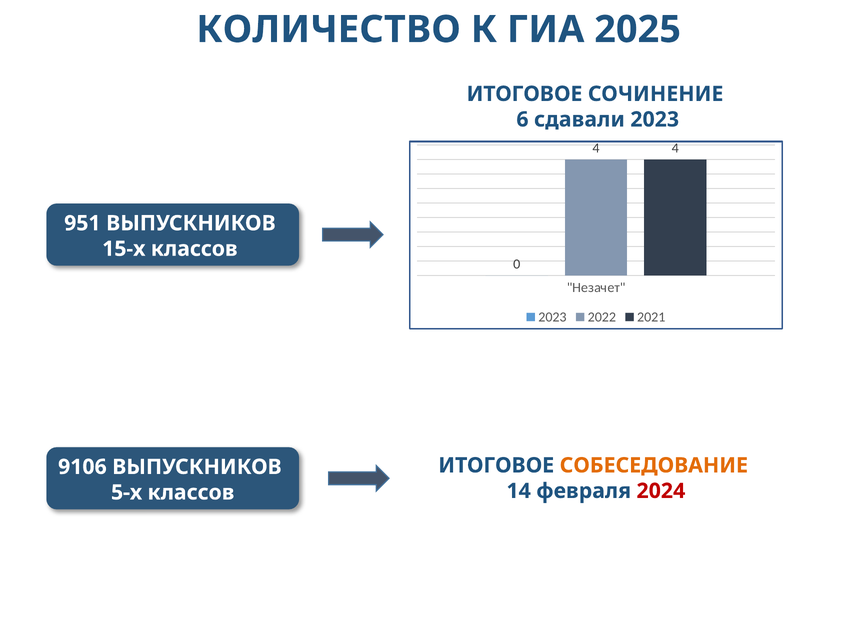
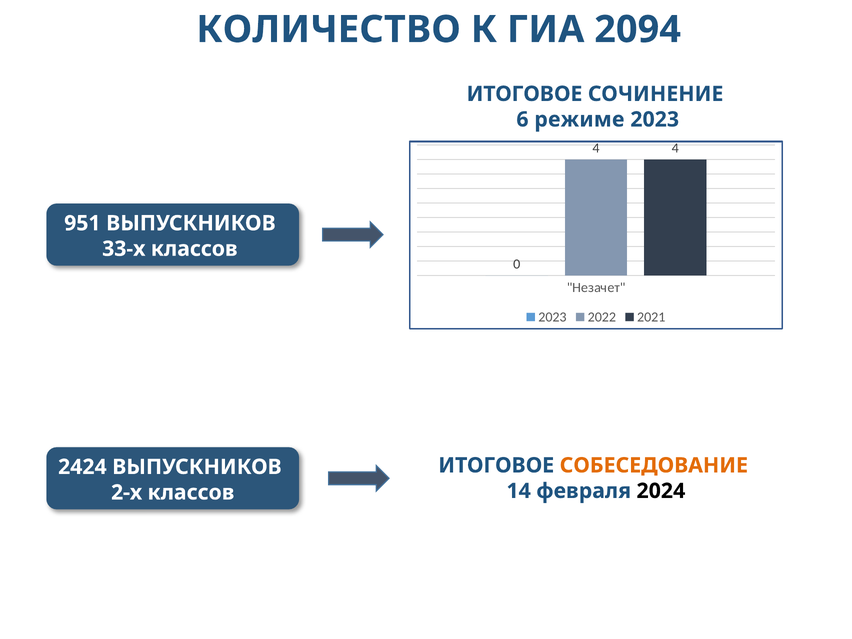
2025: 2025 -> 2094 (638, 30)
сдавали: сдавали -> режиме (579, 119)
15-х: 15-х -> 33-х (124, 249)
9106: 9106 -> 2424 (82, 467)
2024 colour: red -> black (661, 491)
5-х: 5-х -> 2-х (127, 492)
